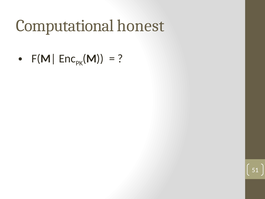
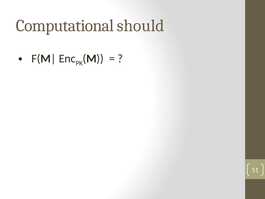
honest: honest -> should (141, 26)
